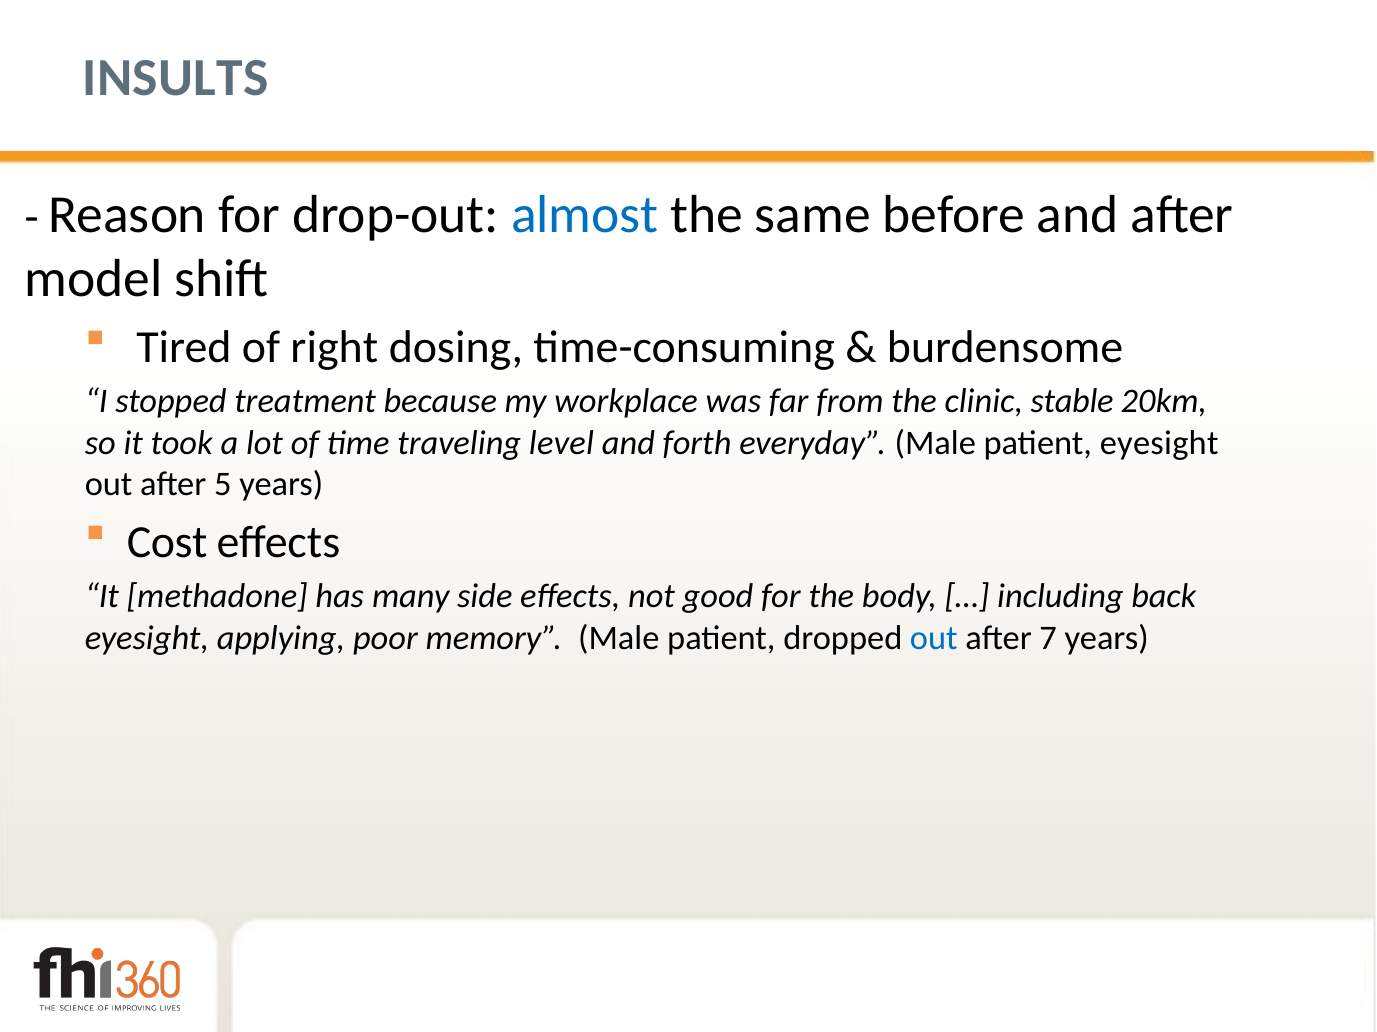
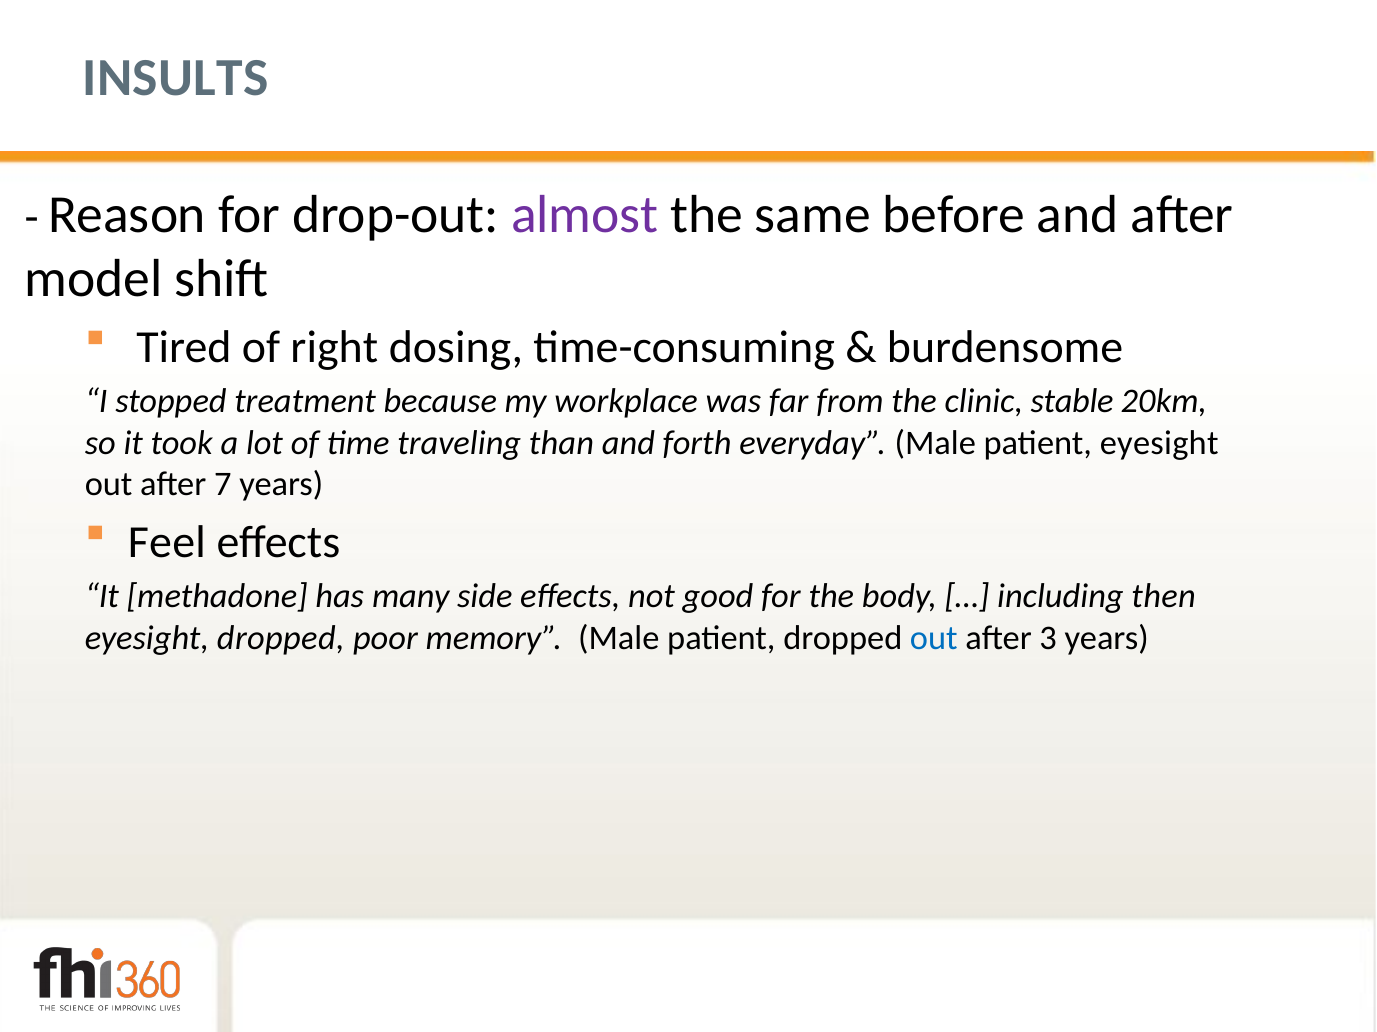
almost colour: blue -> purple (585, 215)
level: level -> than (561, 443)
5: 5 -> 7 (223, 484)
Cost: Cost -> Feel (167, 543)
back: back -> then (1164, 597)
eyesight applying: applying -> dropped (281, 638)
7: 7 -> 3 (1048, 638)
